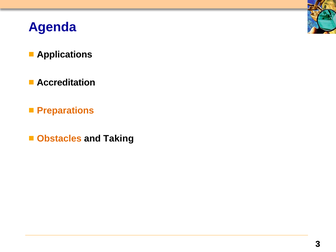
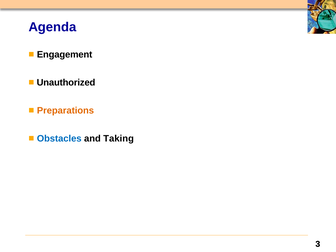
Applications: Applications -> Engagement (65, 55)
Accreditation: Accreditation -> Unauthorized (66, 83)
Obstacles colour: orange -> blue (59, 139)
